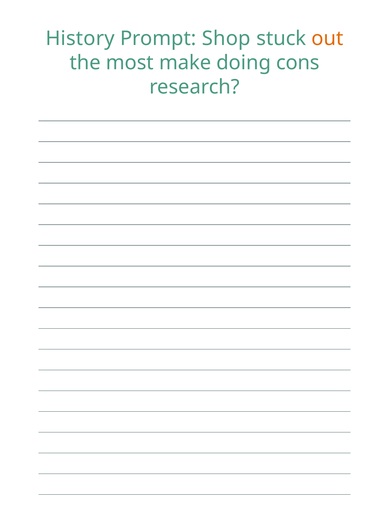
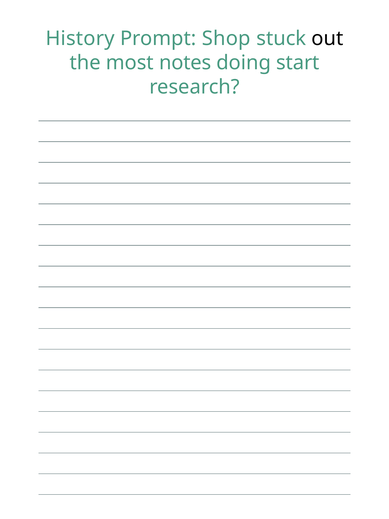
out colour: orange -> black (327, 38)
make: make -> notes (185, 63)
cons: cons -> start (298, 63)
